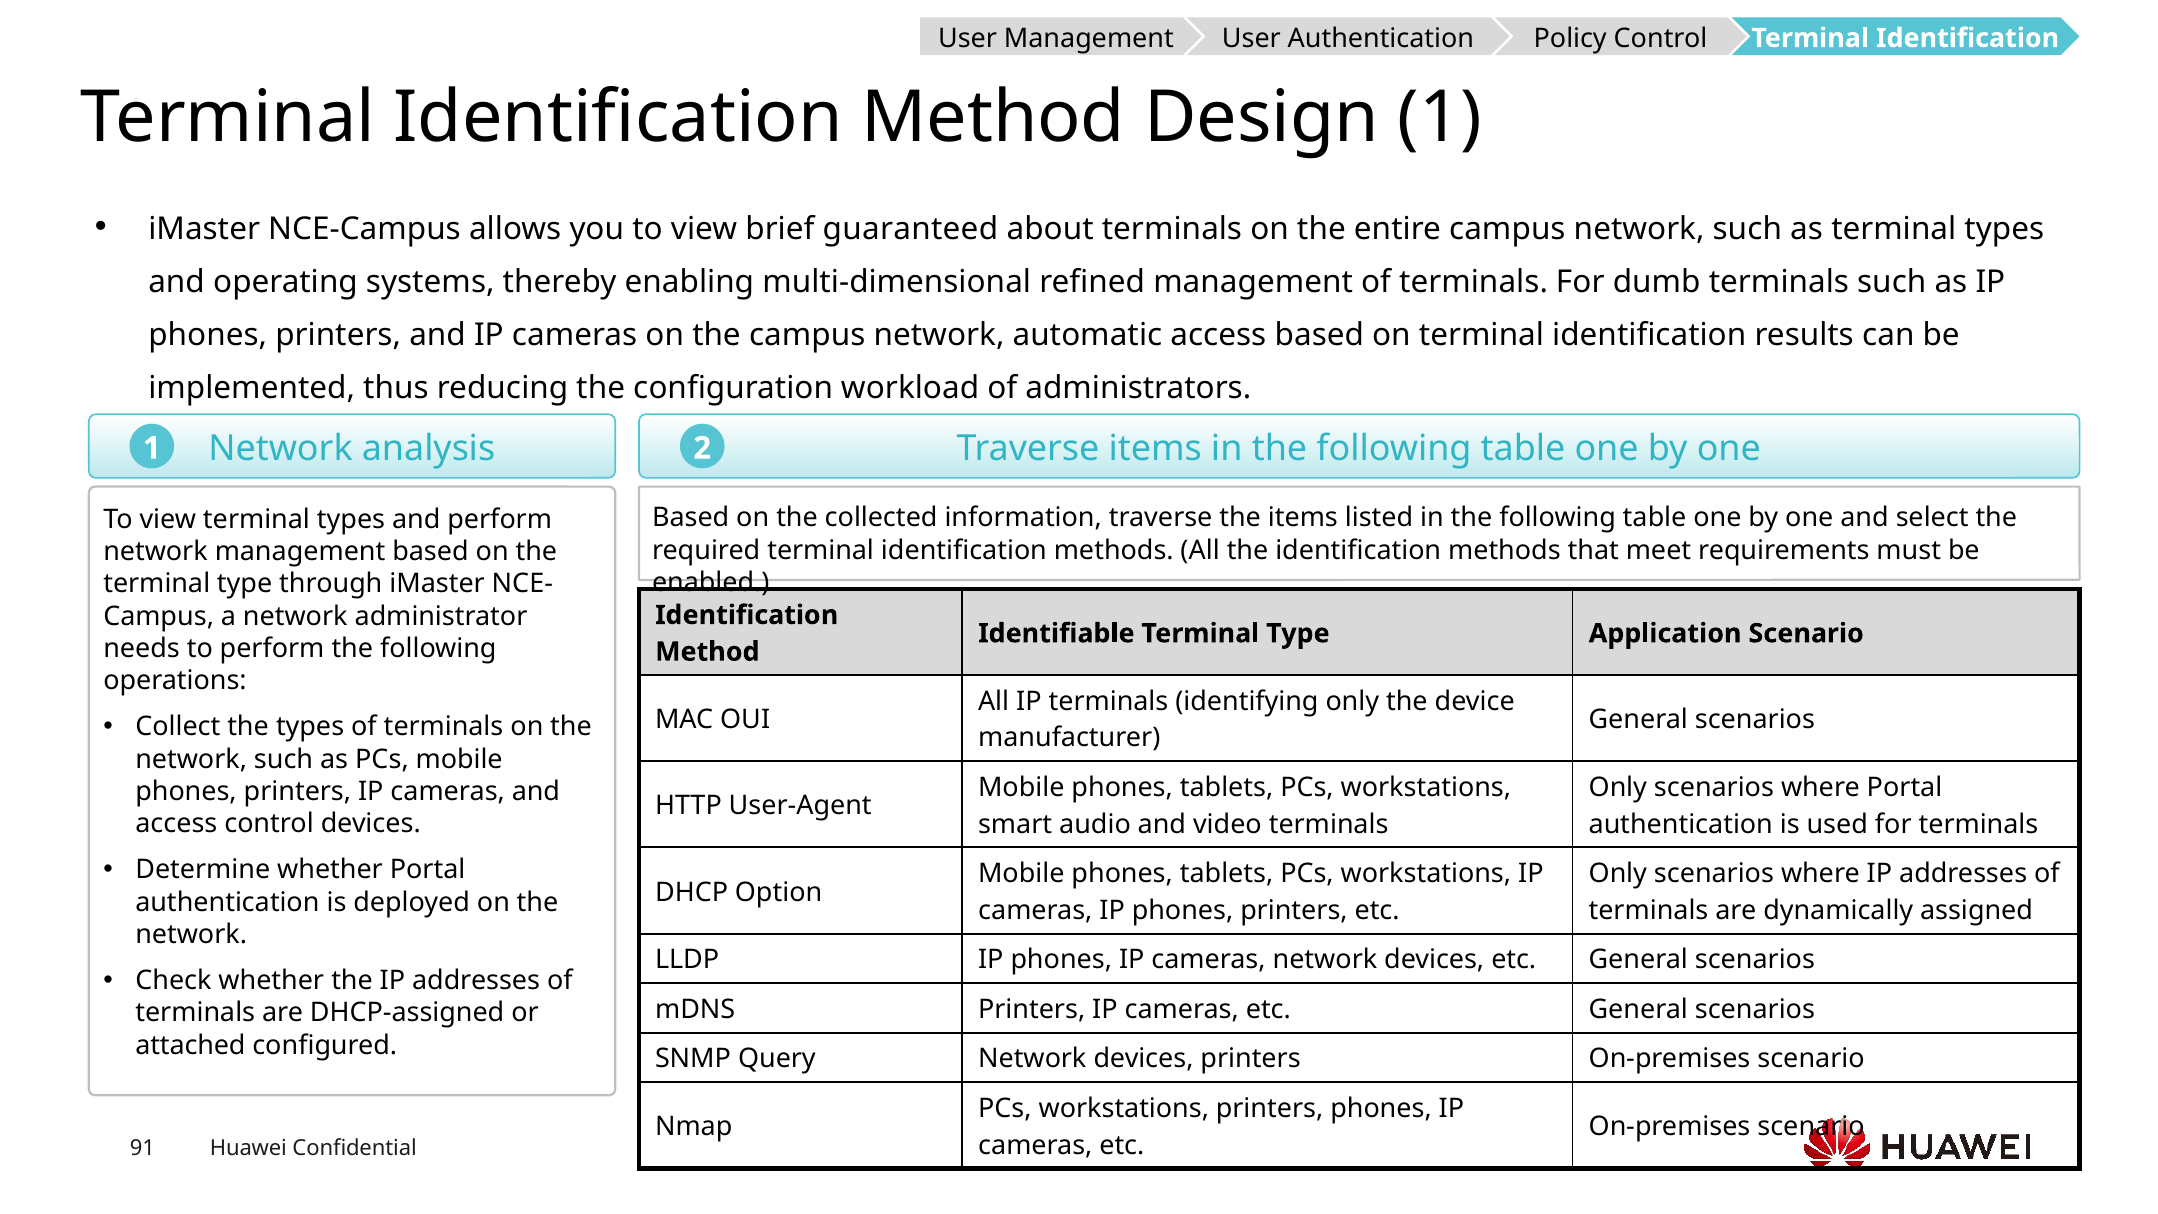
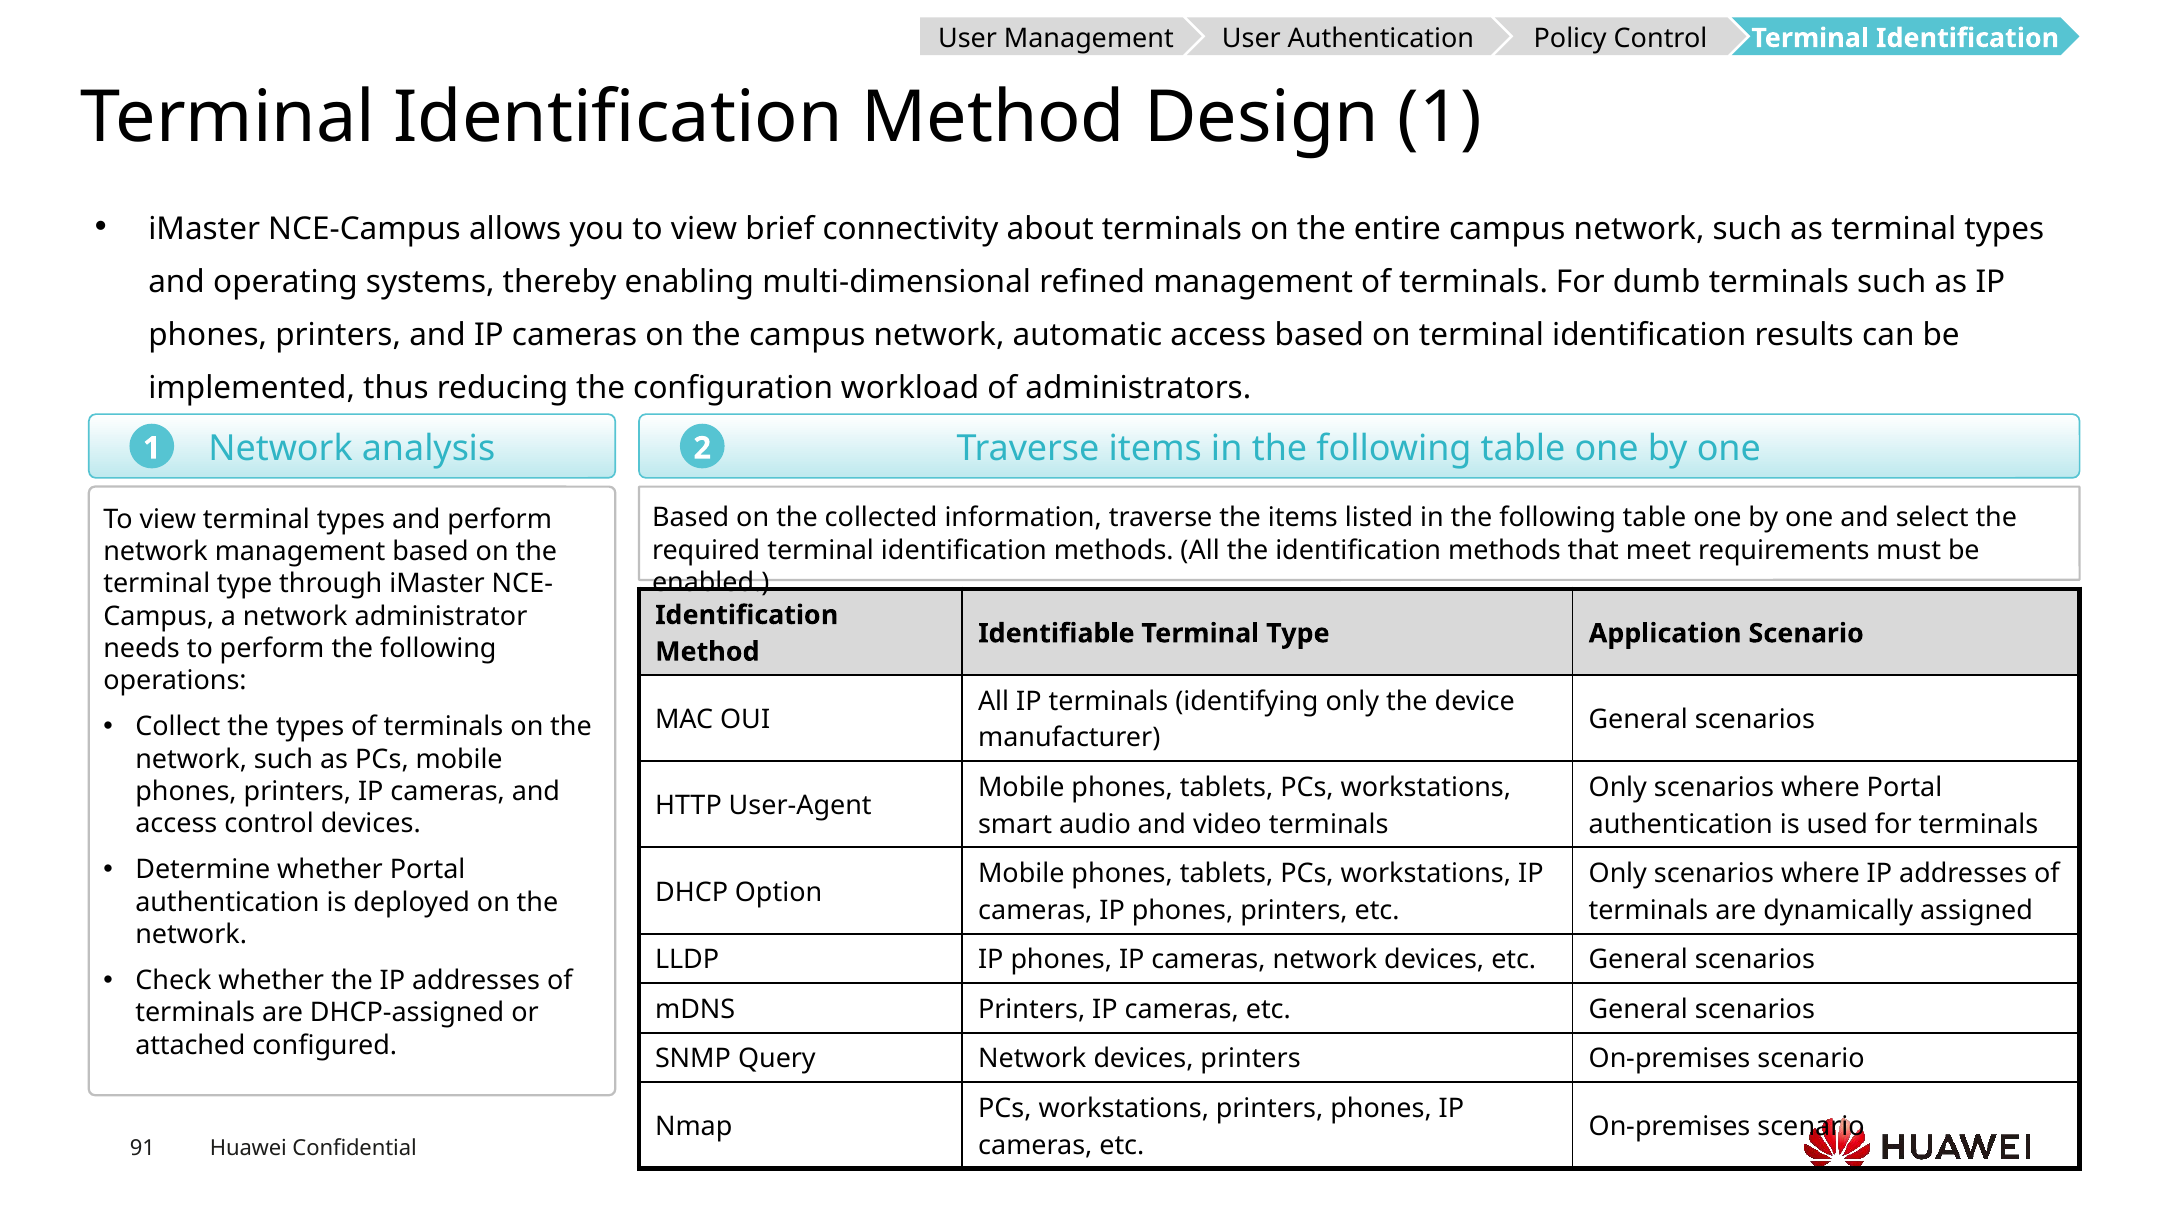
guaranteed: guaranteed -> connectivity (911, 230)
